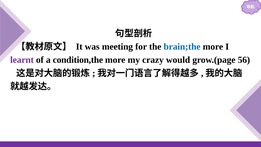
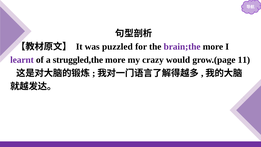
meeting: meeting -> puzzled (117, 47)
brain;the colour: blue -> purple (182, 47)
condition,the: condition,the -> struggled,the (78, 60)
56: 56 -> 11 (244, 60)
